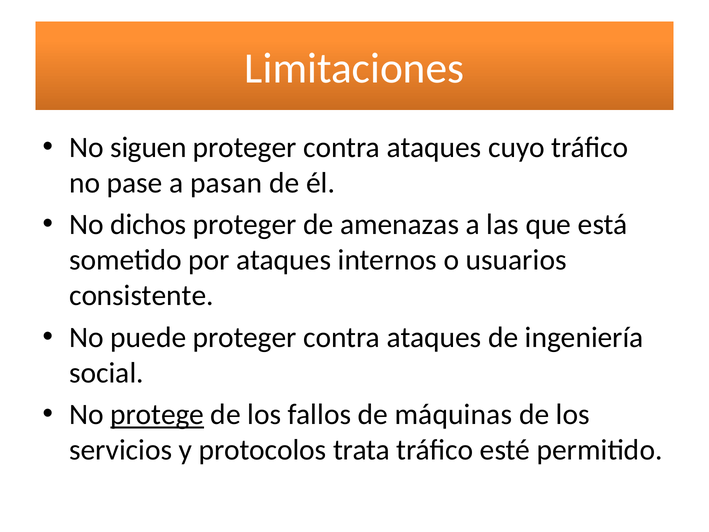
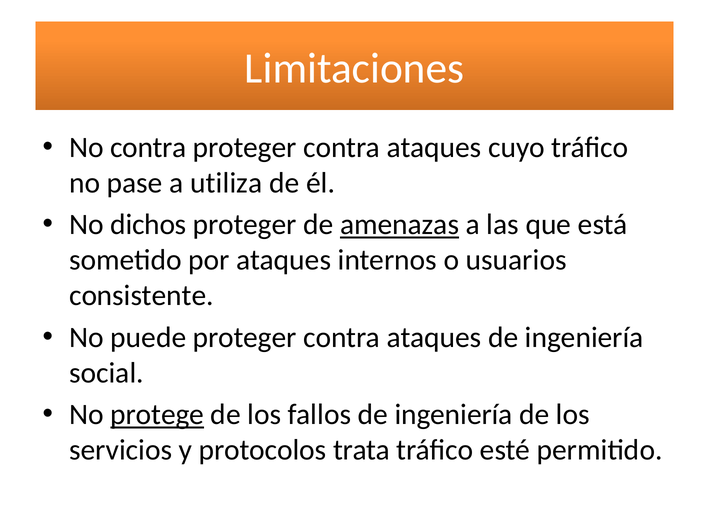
No siguen: siguen -> contra (148, 147)
pasan: pasan -> utiliza (226, 183)
amenazas underline: none -> present (400, 225)
fallos de máquinas: máquinas -> ingeniería (454, 414)
